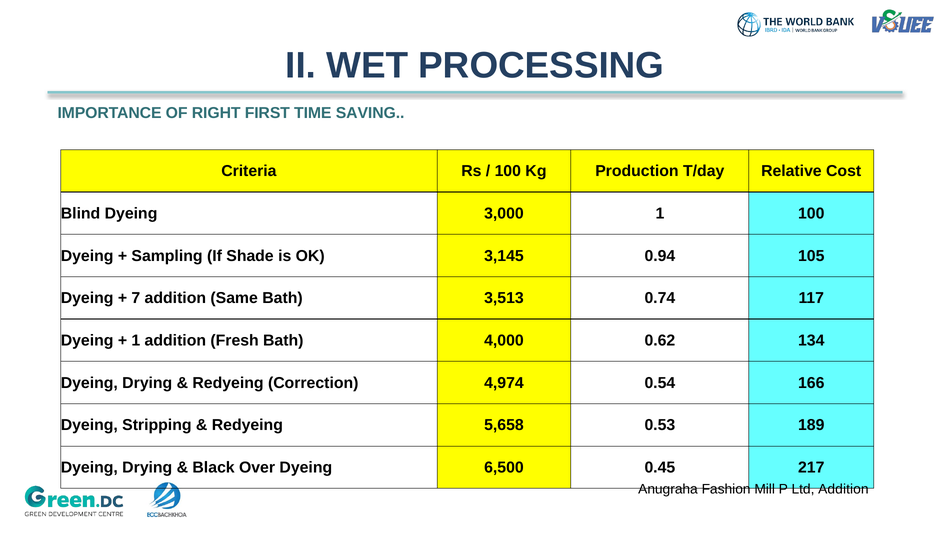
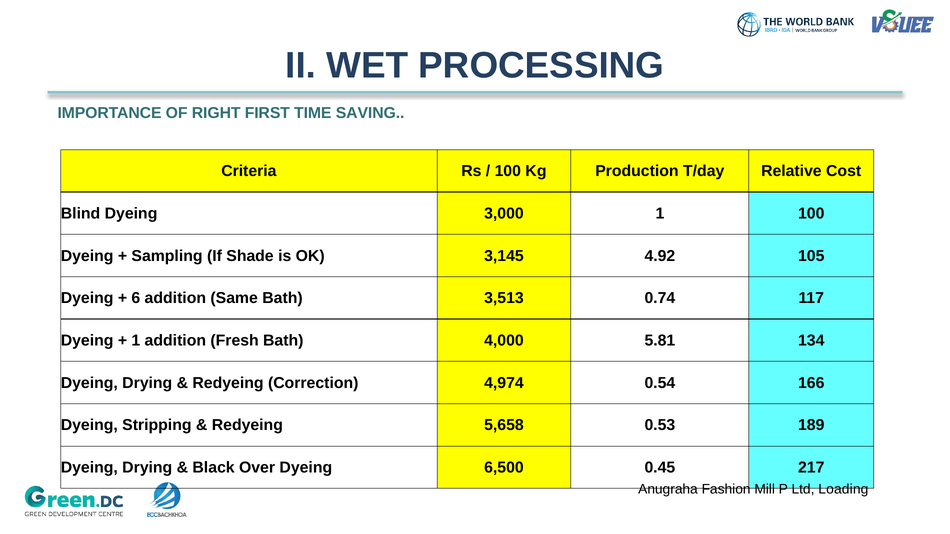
0.94: 0.94 -> 4.92 (660, 256)
7: 7 -> 6 (136, 298)
0.62: 0.62 -> 5.81 (660, 341)
Ltd Addition: Addition -> Loading (843, 490)
